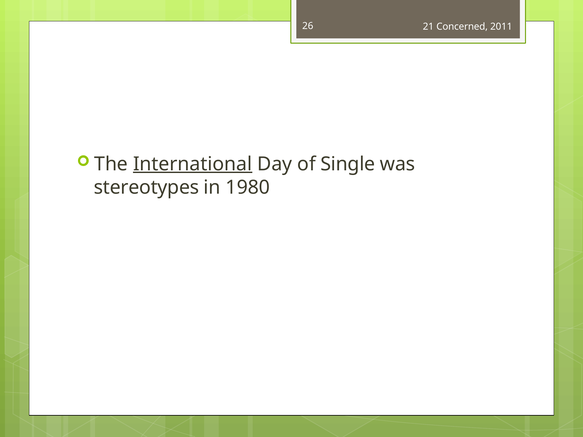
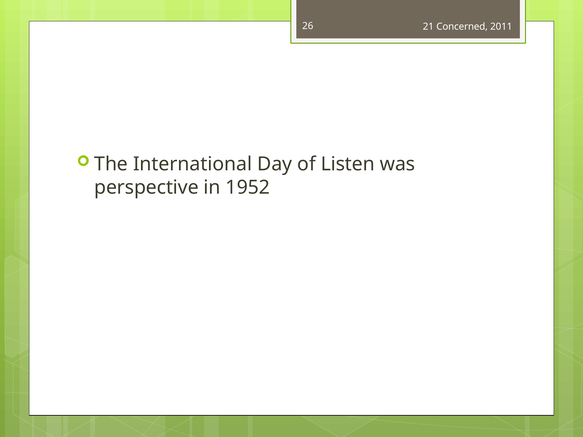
International underline: present -> none (193, 164)
Single: Single -> Listen (348, 164)
stereotypes: stereotypes -> perspective (146, 187)
1980: 1980 -> 1952 (248, 187)
